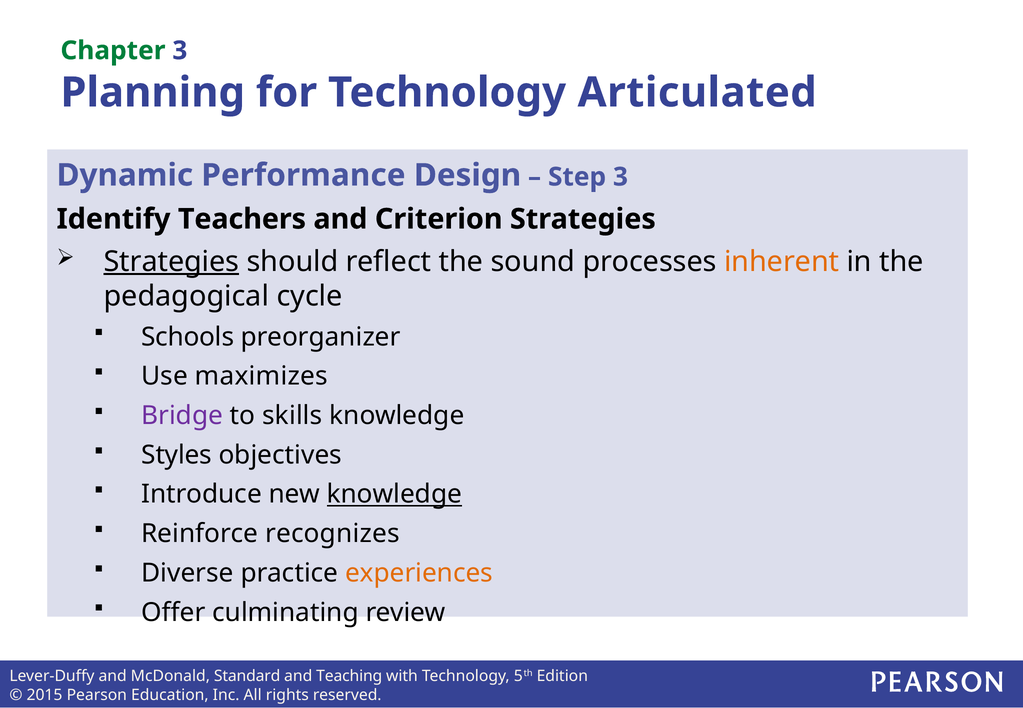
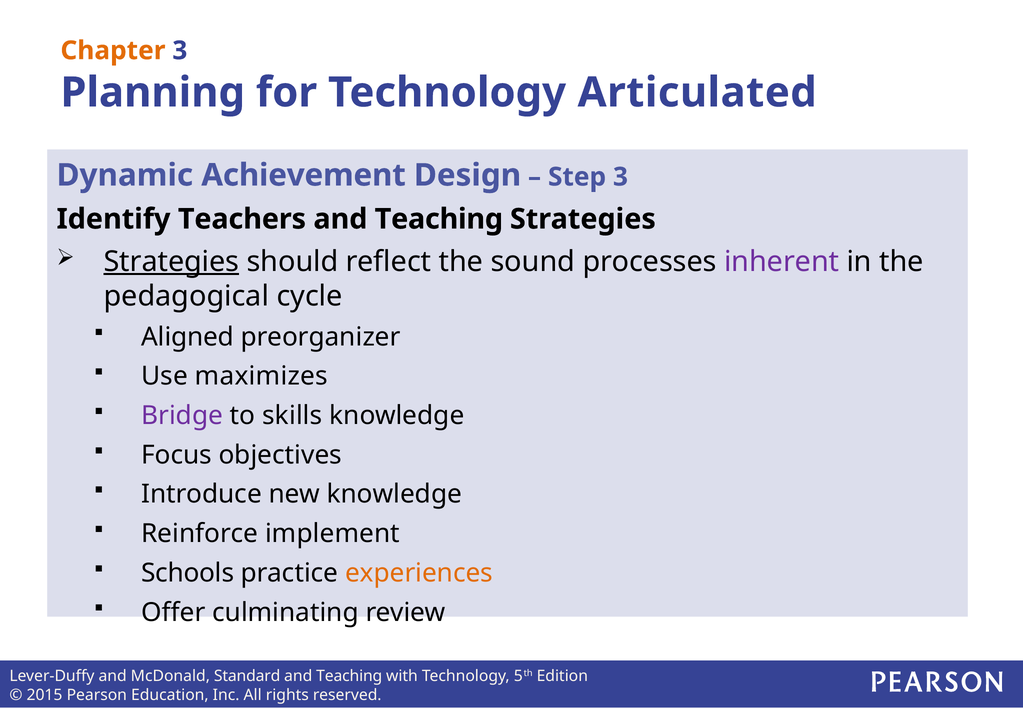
Chapter colour: green -> orange (113, 51)
Performance: Performance -> Achievement (304, 175)
Criterion: Criterion -> Teaching (439, 219)
inherent colour: orange -> purple (782, 262)
Schools: Schools -> Aligned (188, 337)
Styles: Styles -> Focus (177, 455)
knowledge underline: present -> none (394, 494)
recognizes: recognizes -> implement (332, 534)
Diverse: Diverse -> Schools (188, 573)
